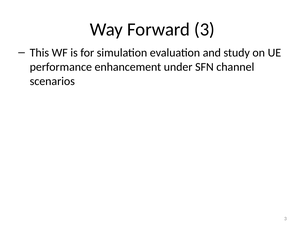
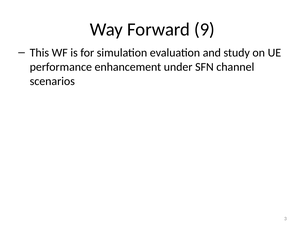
Forward 3: 3 -> 9 (205, 30)
